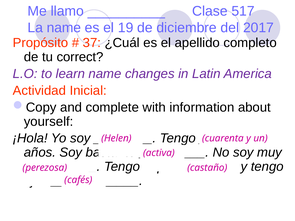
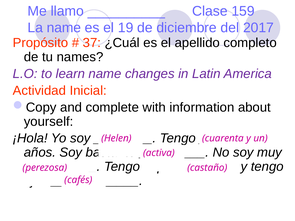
517: 517 -> 159 (243, 11)
correct: correct -> names (80, 57)
